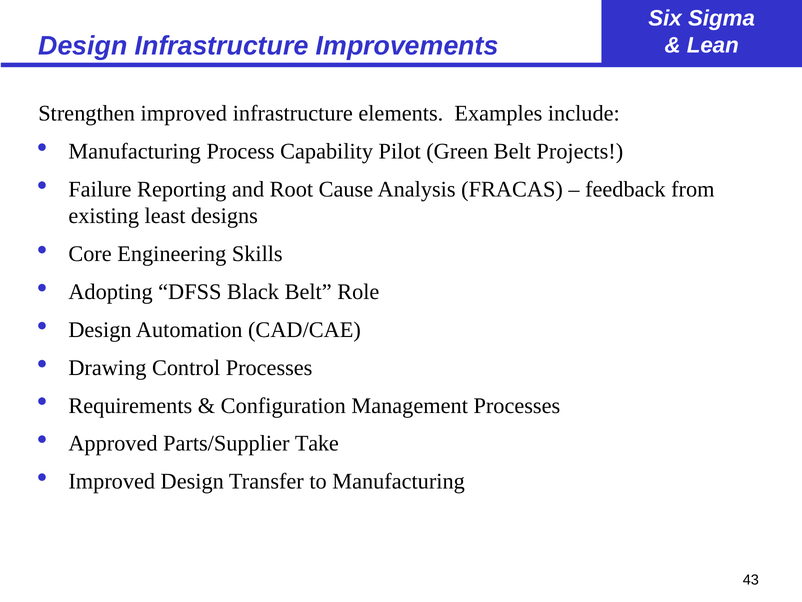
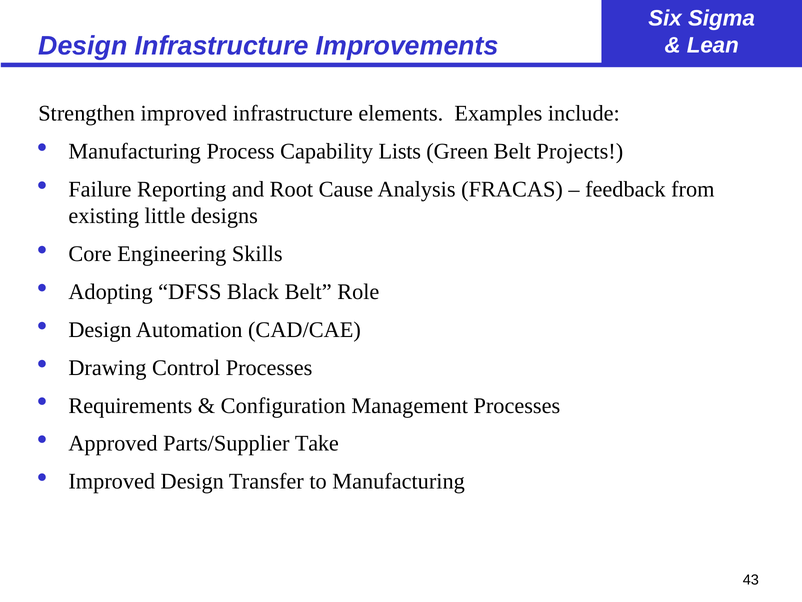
Pilot: Pilot -> Lists (400, 151)
least: least -> little (165, 216)
